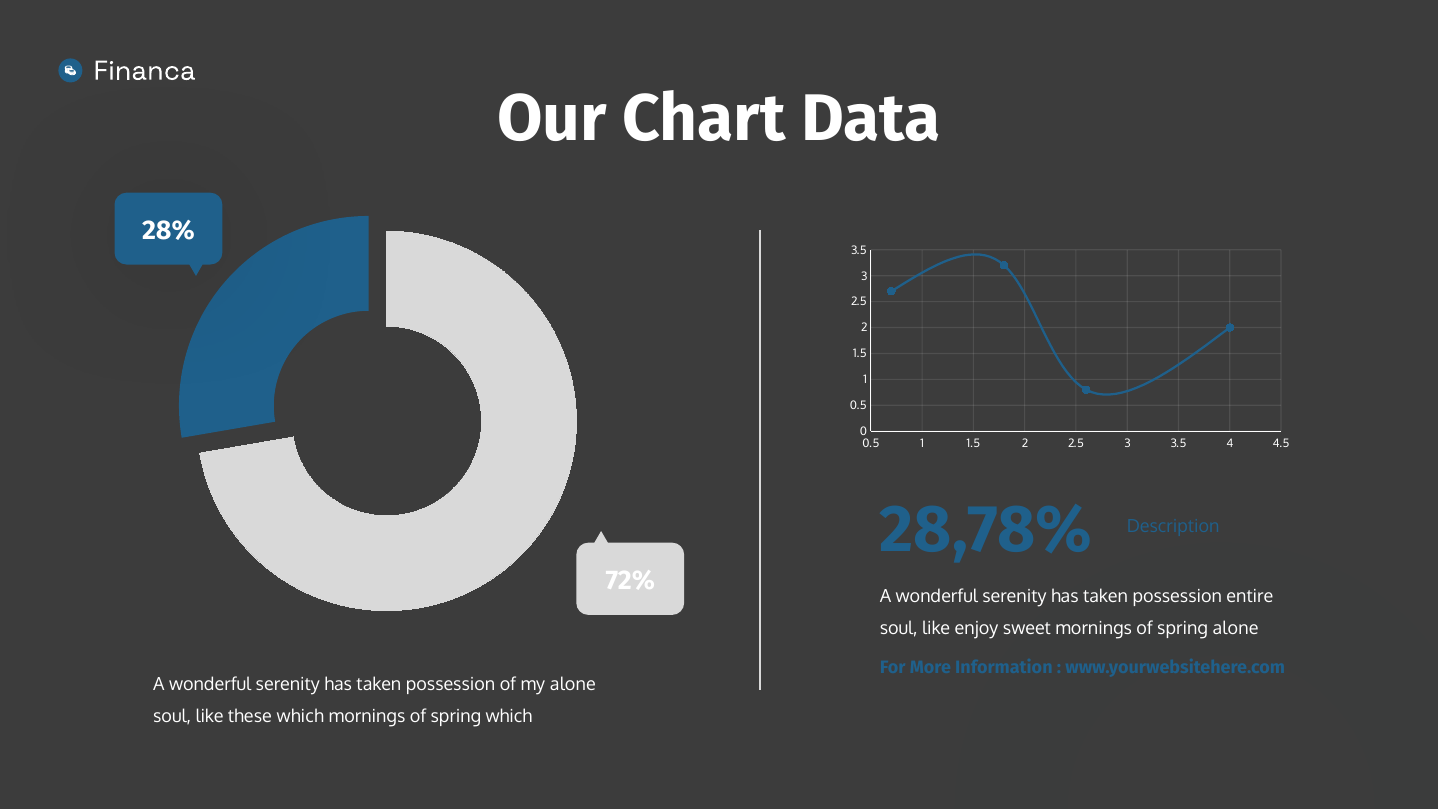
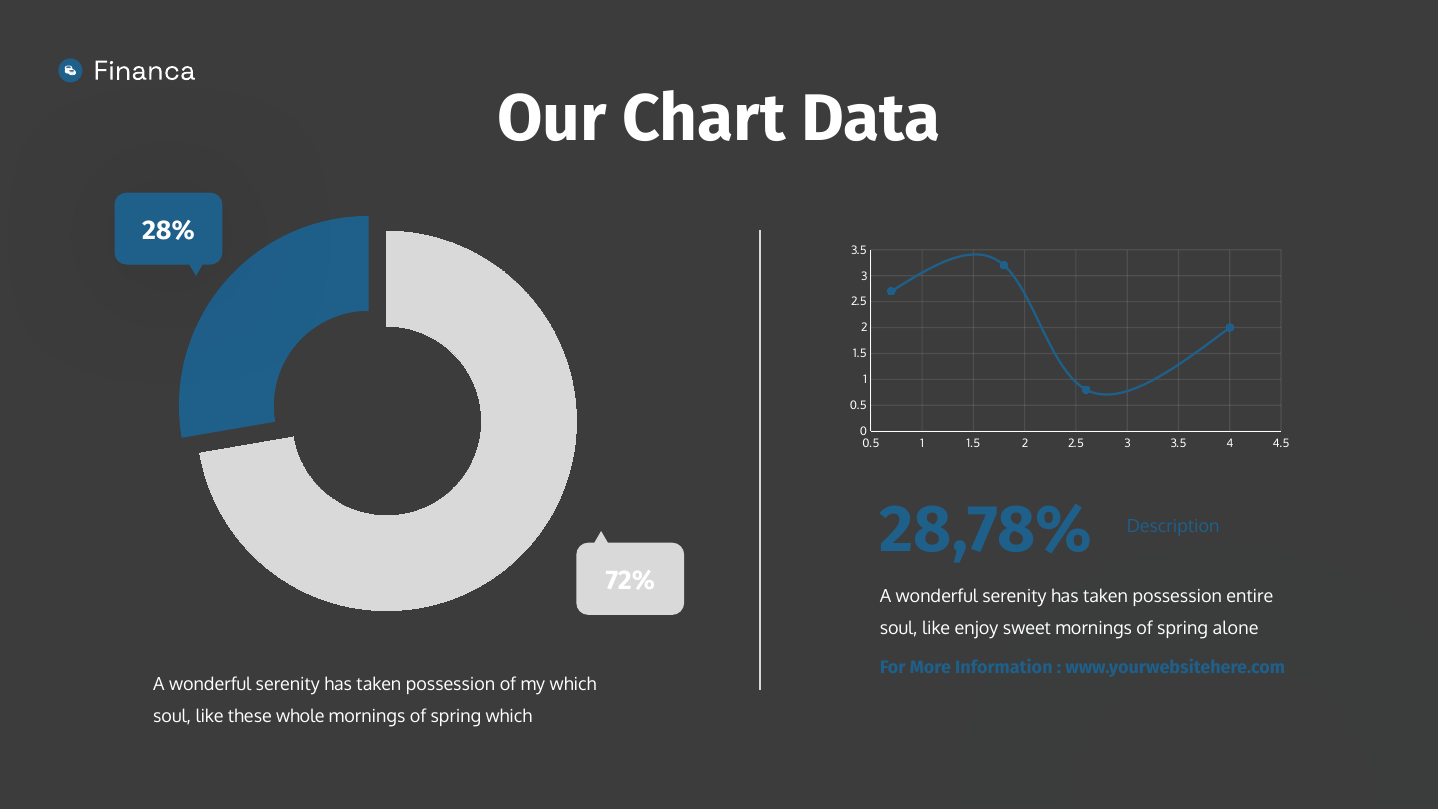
my alone: alone -> which (573, 684)
these which: which -> whole (300, 717)
